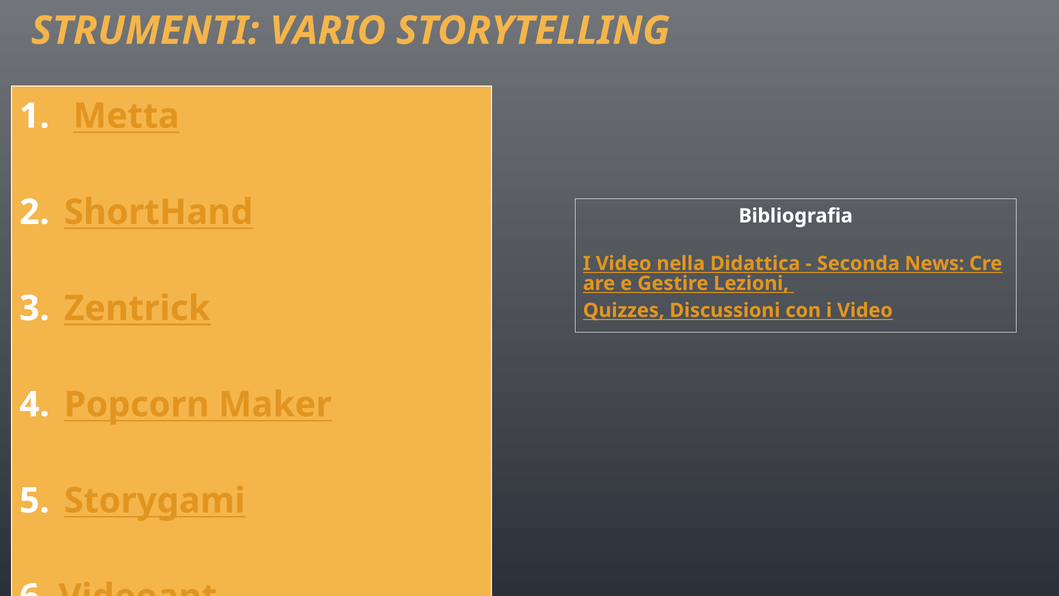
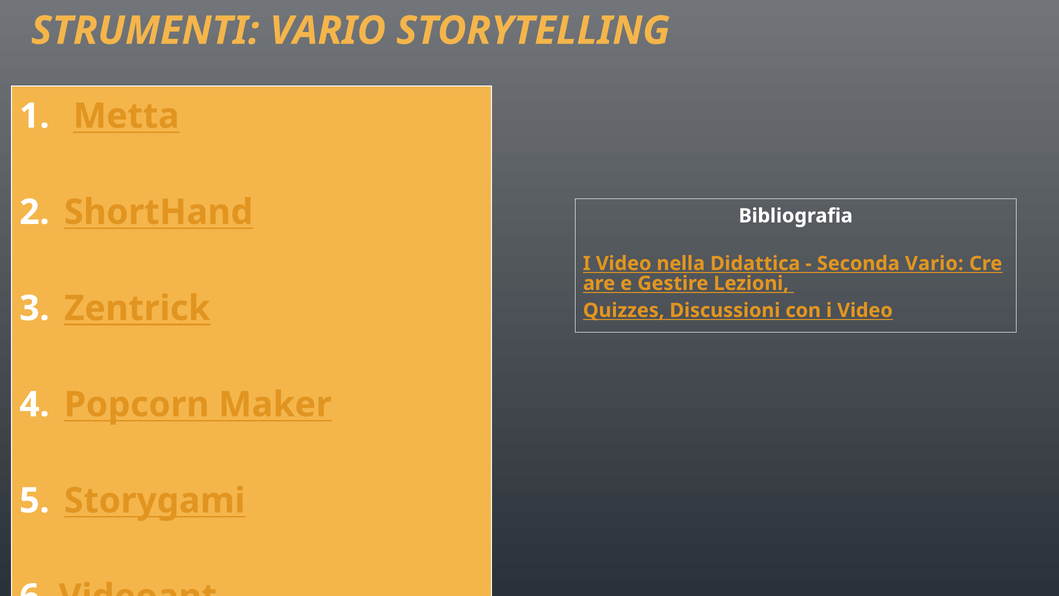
Seconda News: News -> Vario (934, 263)
